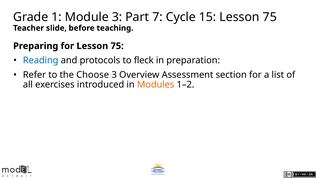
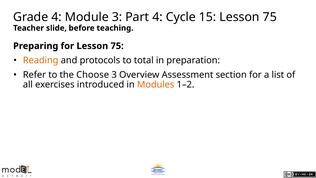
Grade 1: 1 -> 4 (57, 17)
Part 7: 7 -> 4 (157, 17)
Reading colour: blue -> orange (41, 60)
fleck: fleck -> total (144, 60)
